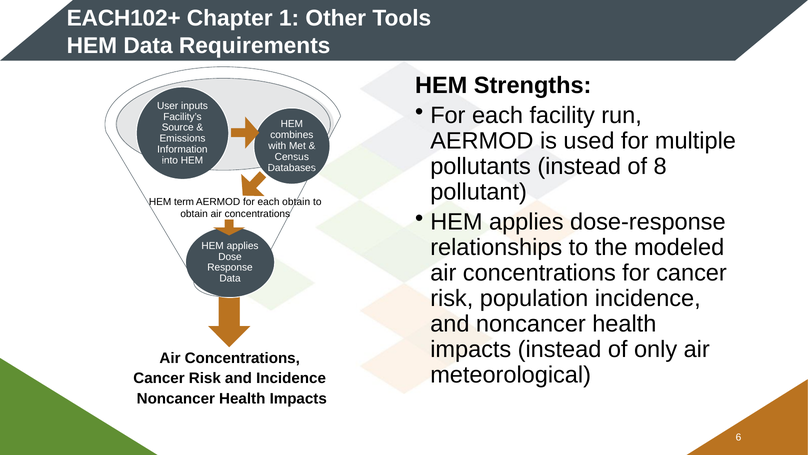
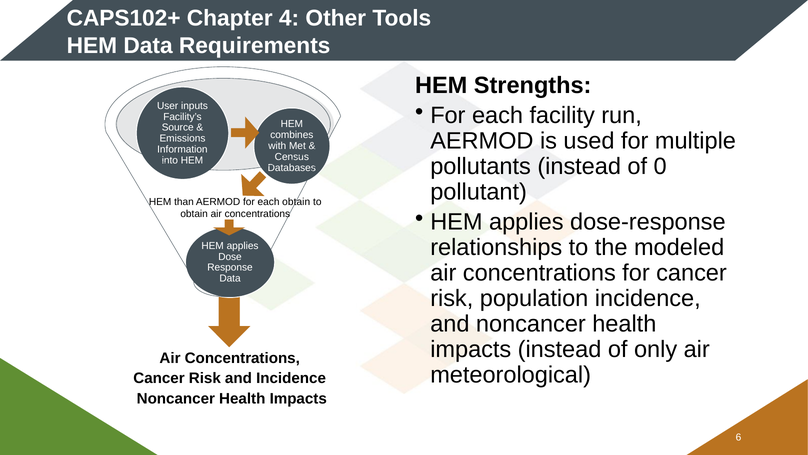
EACH102+: EACH102+ -> CAPS102+ (124, 18)
1: 1 -> 4 (289, 18)
8: 8 -> 0 (660, 166)
term: term -> than (184, 202)
